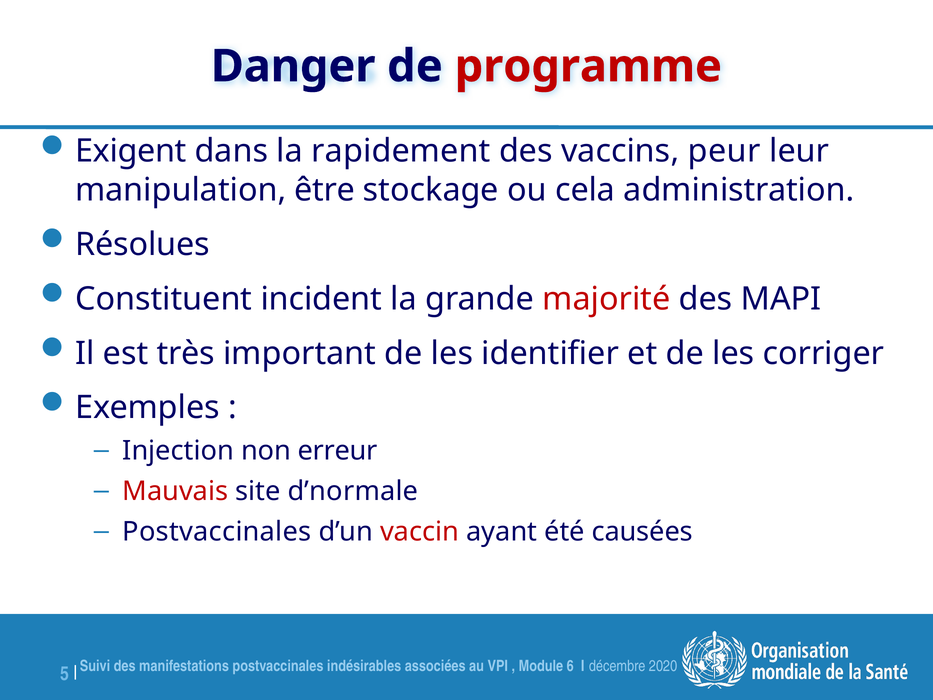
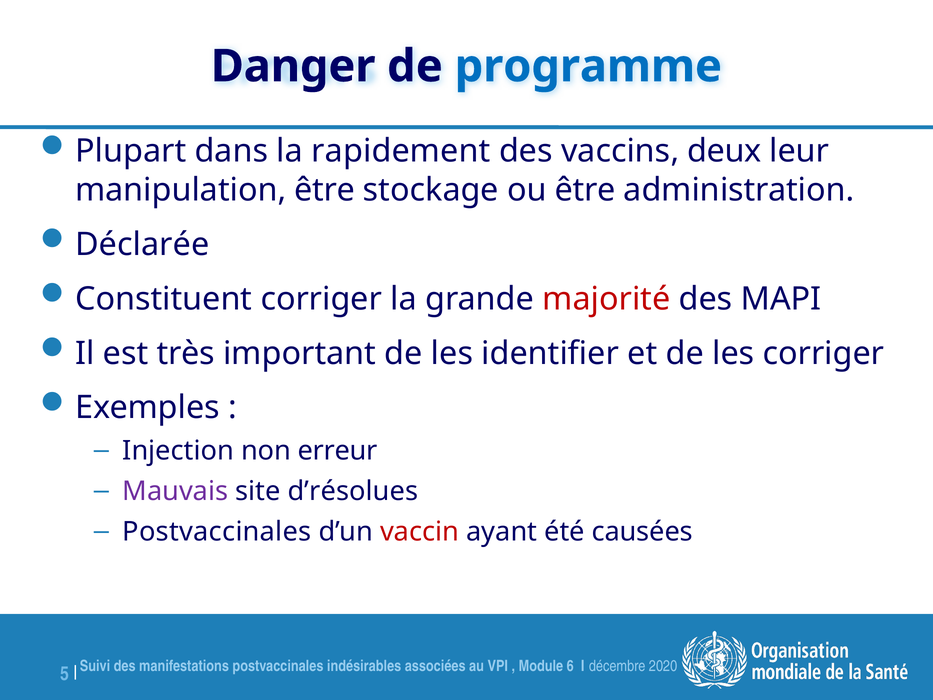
programme colour: red -> blue (588, 66)
Exigent: Exigent -> Plupart (131, 151)
peur: peur -> deux (724, 151)
ou cela: cela -> être (585, 190)
Résolues: Résolues -> Déclarée (142, 244)
Constituent incident: incident -> corriger (321, 299)
Mauvais colour: red -> purple (175, 491)
d’normale: d’normale -> d’résolues (353, 491)
